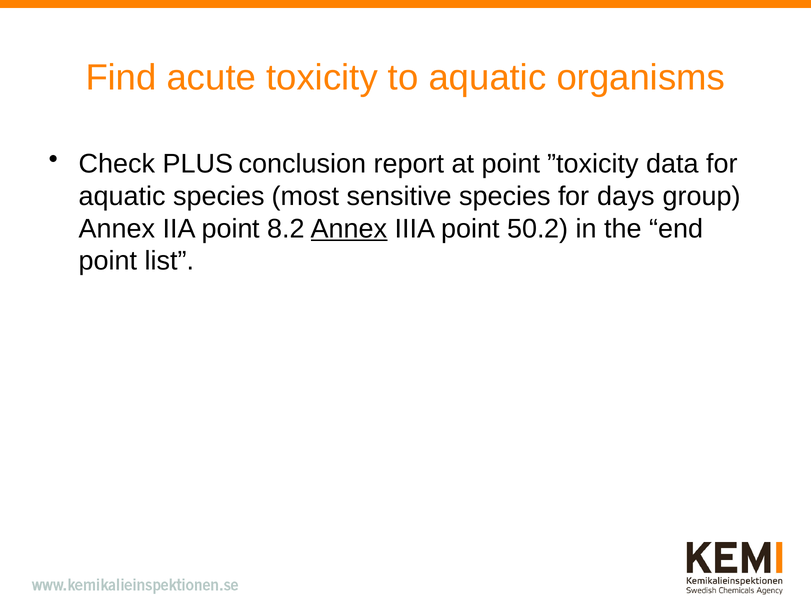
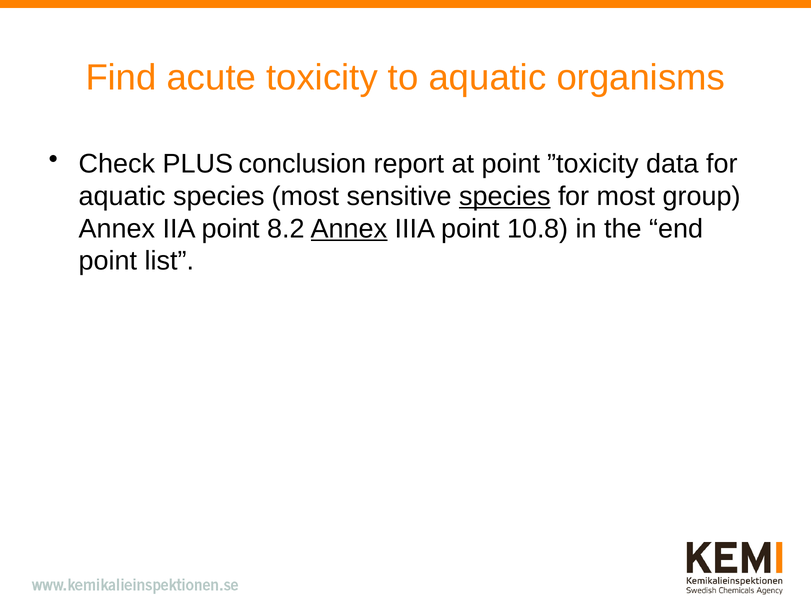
species underline: none -> present (505, 196)
for days: days -> most (626, 196)
50.2: 50.2 -> 10.8 (538, 229)
